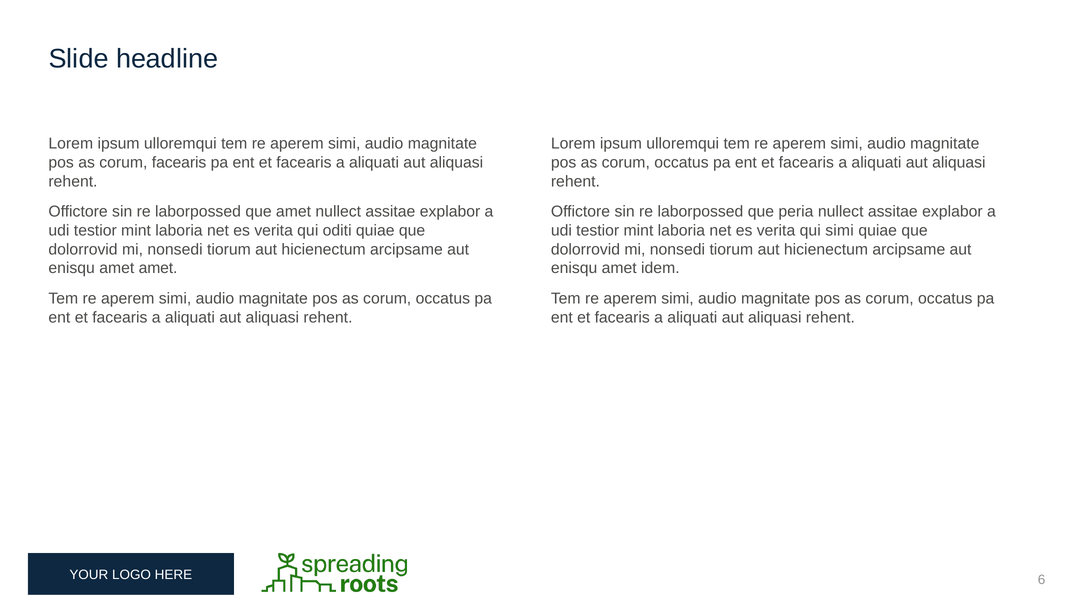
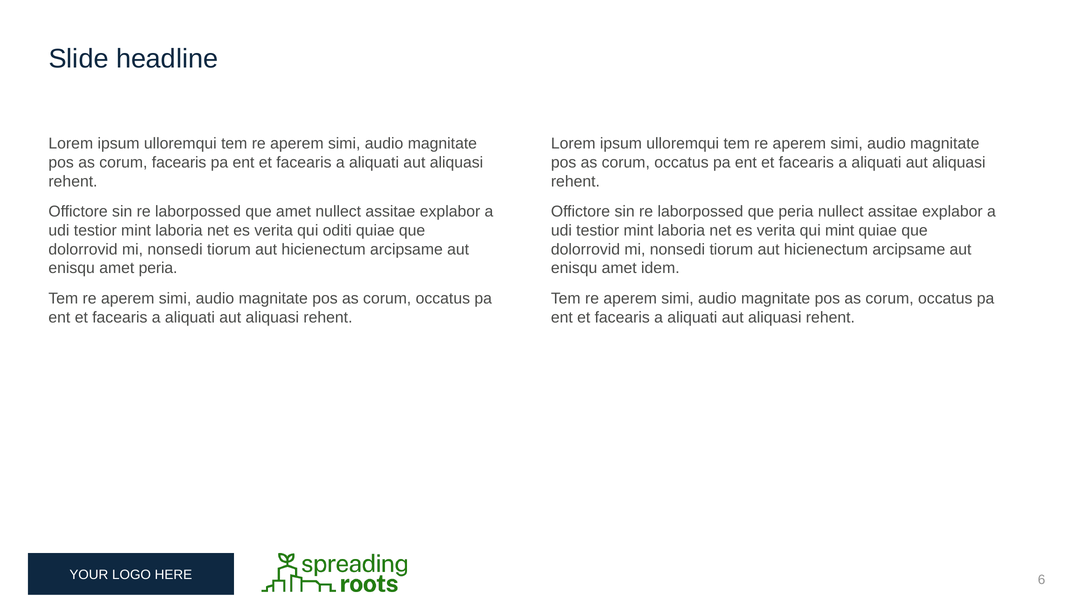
qui simi: simi -> mint (840, 231)
amet amet: amet -> peria (158, 269)
